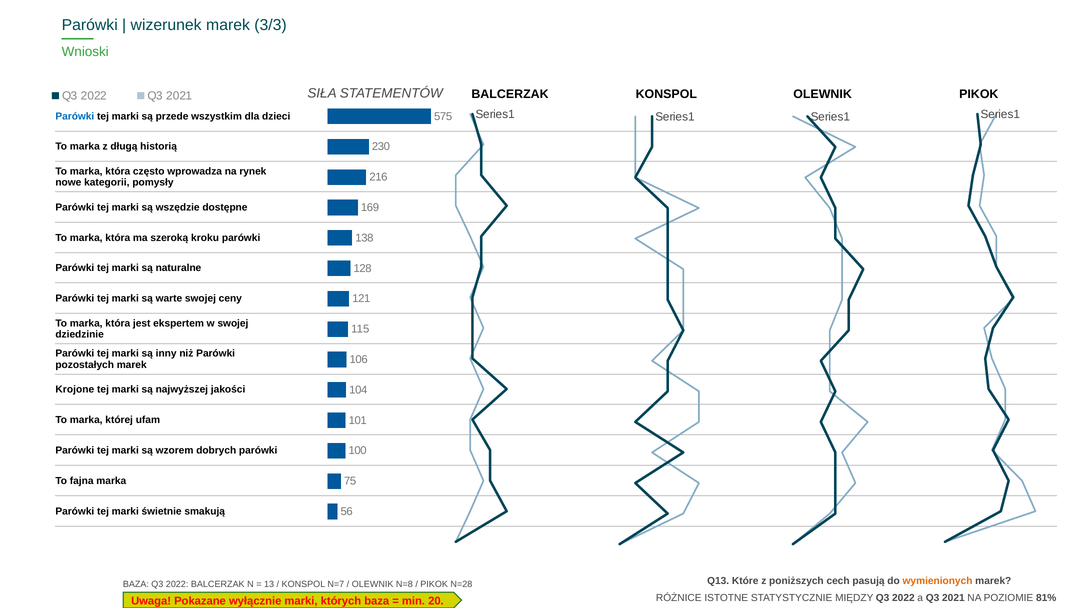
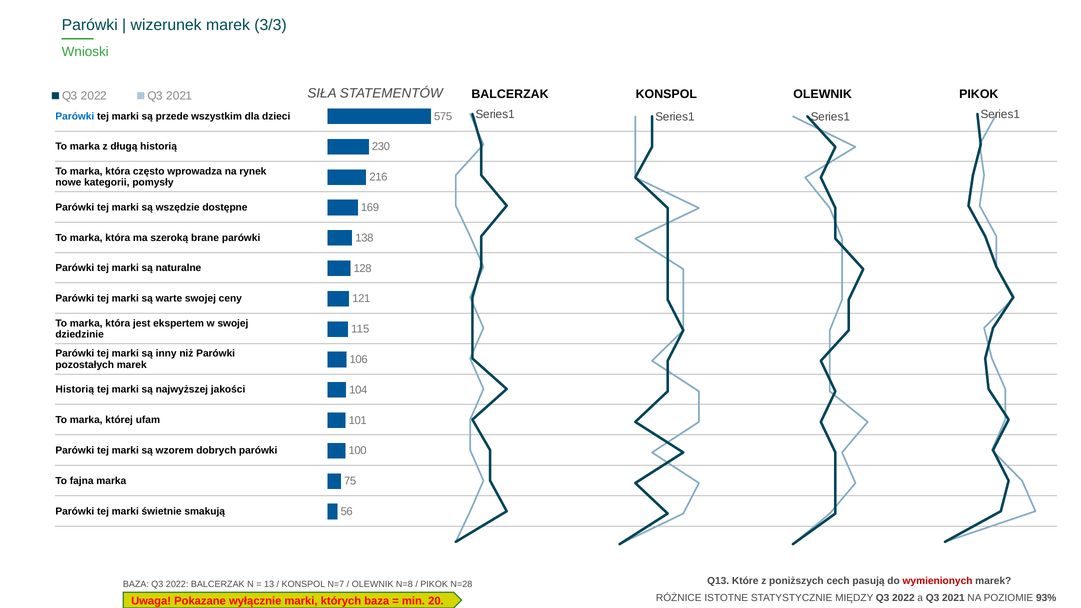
kroku: kroku -> brane (205, 238)
Krojone: Krojone -> Historią (75, 390)
wymienionych colour: orange -> red (938, 581)
81%: 81% -> 93% (1046, 598)
